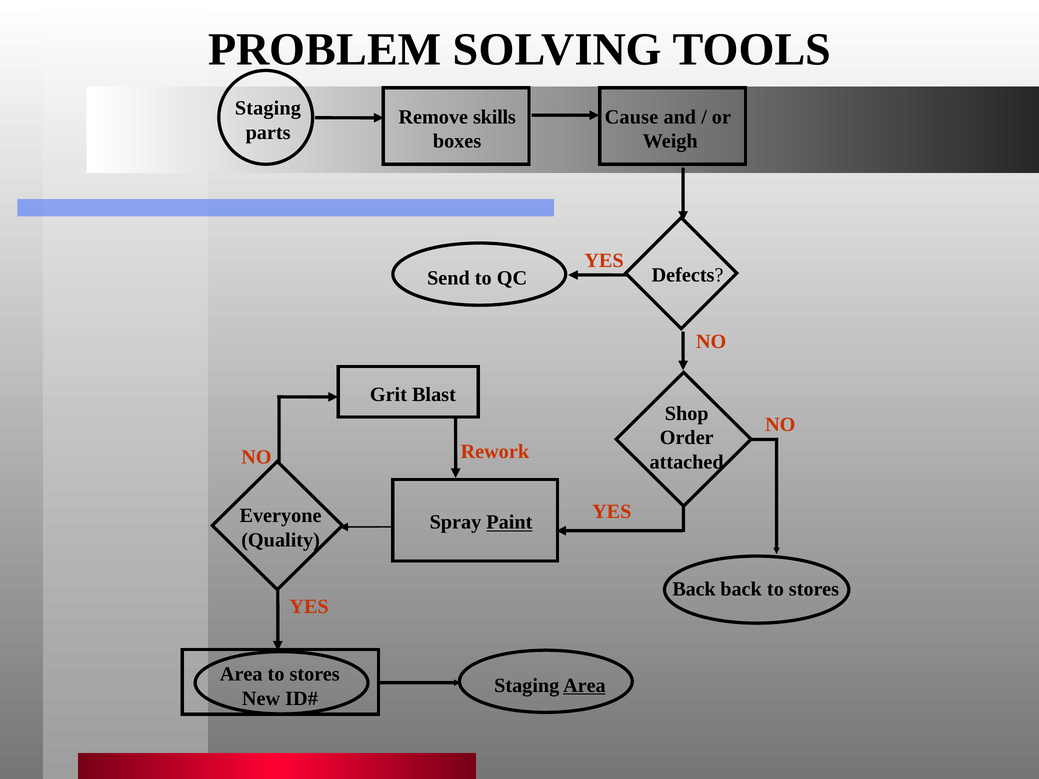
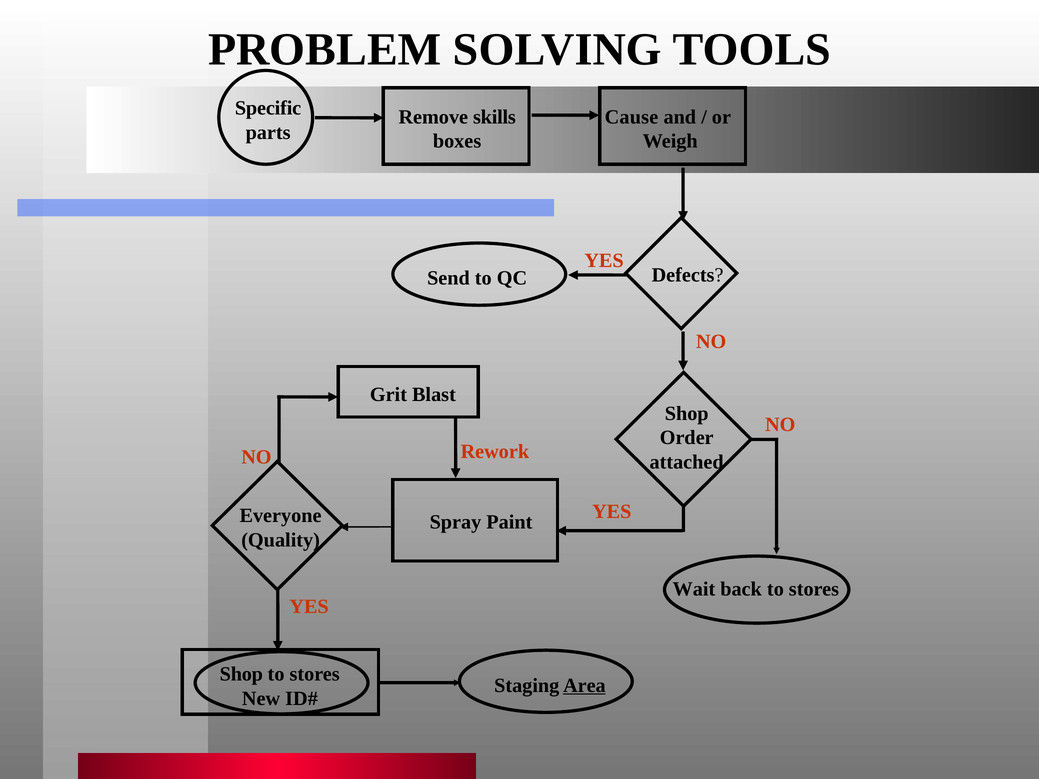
Staging: Staging -> Specific (268, 108)
Paint underline: present -> none (509, 522)
Back: Back -> Wait (694, 589)
Area: Area -> Shop (241, 674)
